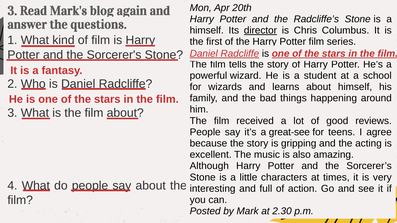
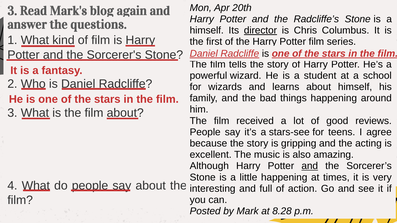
great-see: great-see -> stars-see (289, 132)
and underline: none -> present (310, 166)
little characters: characters -> happening (284, 178)
2.30: 2.30 -> 8.28 (282, 211)
